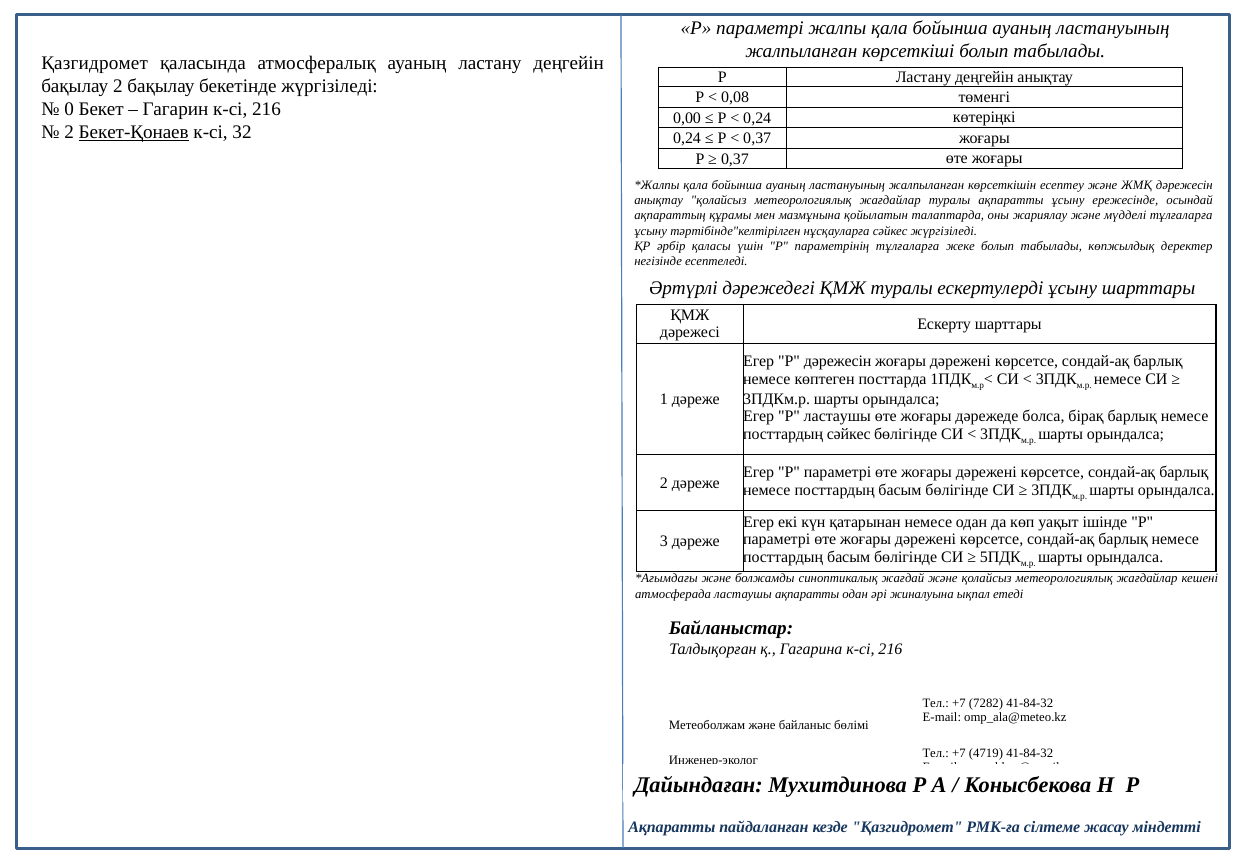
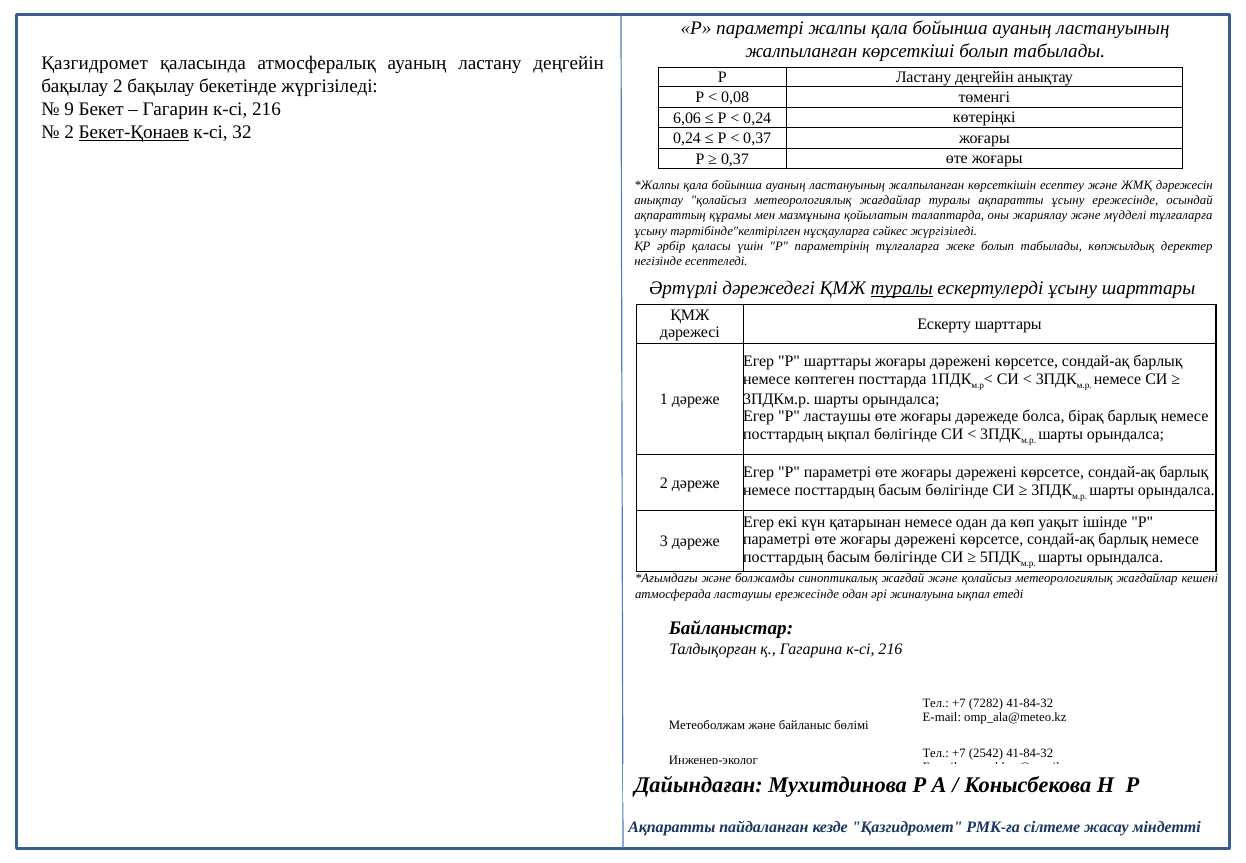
0: 0 -> 9 (69, 109)
0,00: 0,00 -> 6,06 (687, 118)
туралы underline: none -> present (902, 288)
Р дәрежесін: дәрежесін -> шарттары (838, 361)
посттардың сәйкес: сәйкес -> ықпал (849, 434)
ластаушы ақпаратты: ақпаратты -> ережесінде (807, 594)
4719: 4719 -> 2542 (986, 753)
